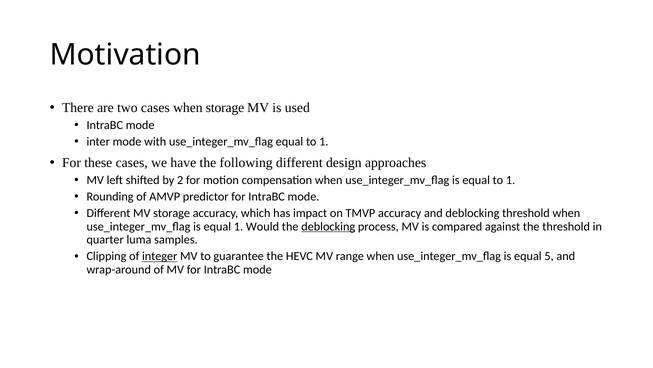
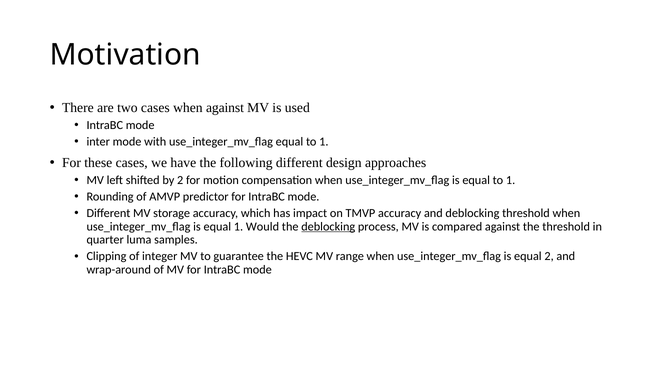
when storage: storage -> against (225, 108)
integer underline: present -> none (160, 256)
equal 5: 5 -> 2 (549, 256)
